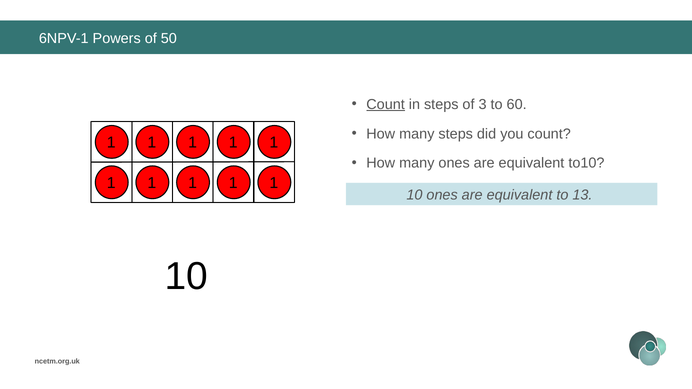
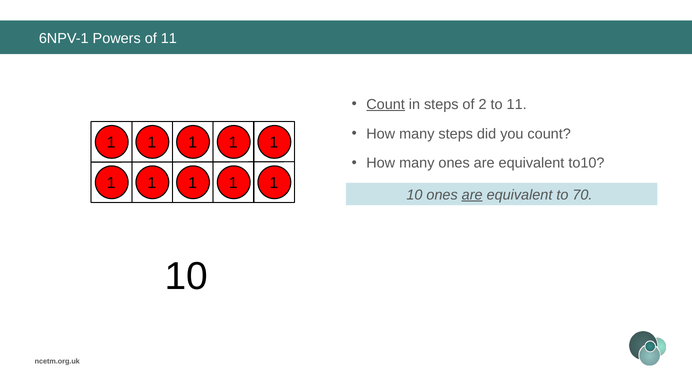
of 50: 50 -> 11 (169, 39)
3: 3 -> 2 (483, 104)
to 60: 60 -> 11 (517, 104)
are underline: none -> present (472, 195)
13: 13 -> 70 (582, 195)
